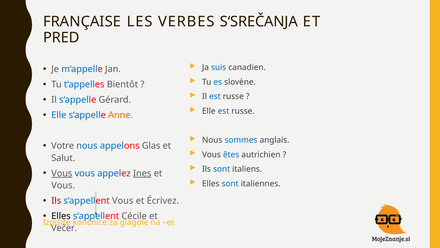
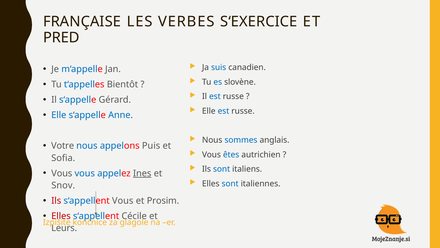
S‘SREČANJA: S‘SREČANJA -> S‘EXERCICE (259, 22)
Anne colour: orange -> blue (121, 115)
Glas: Glas -> Puis (151, 146)
Salut: Salut -> Sofia (63, 158)
Vous underline: present -> none (62, 173)
Vous: Vous -> Snov (63, 185)
Écrivez: Écrivez -> Prosim (163, 200)
Elles colour: black -> red (61, 216)
Večer: Večer -> Leurs (64, 228)
